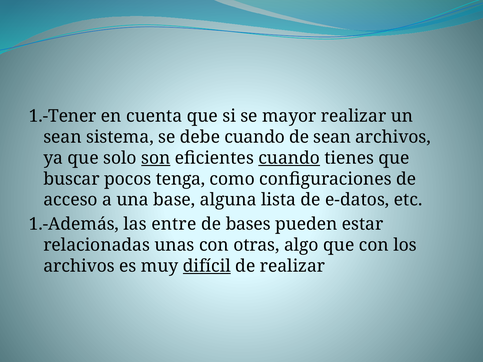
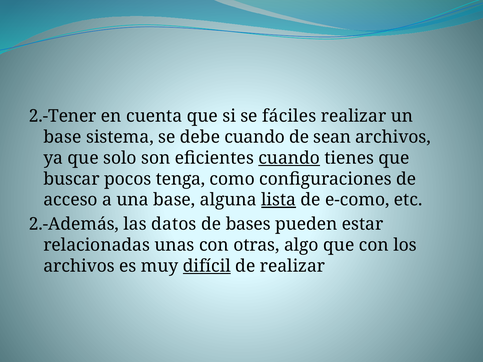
1.-Tener: 1.-Tener -> 2.-Tener (63, 116)
mayor: mayor -> fáciles (289, 116)
sean: sean -> base (62, 137)
son underline: present -> none (156, 158)
lista underline: none -> present (279, 200)
e-datos: e-datos -> e-como (357, 200)
1.-Además: 1.-Además -> 2.-Además (74, 224)
entre: entre -> datos (174, 224)
